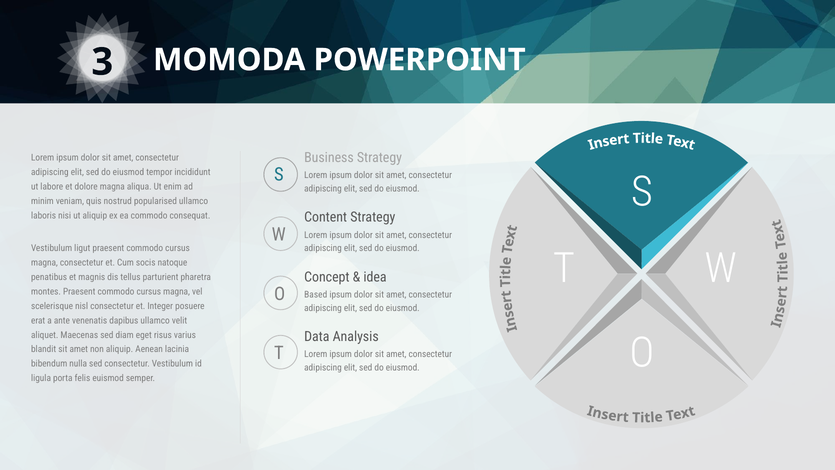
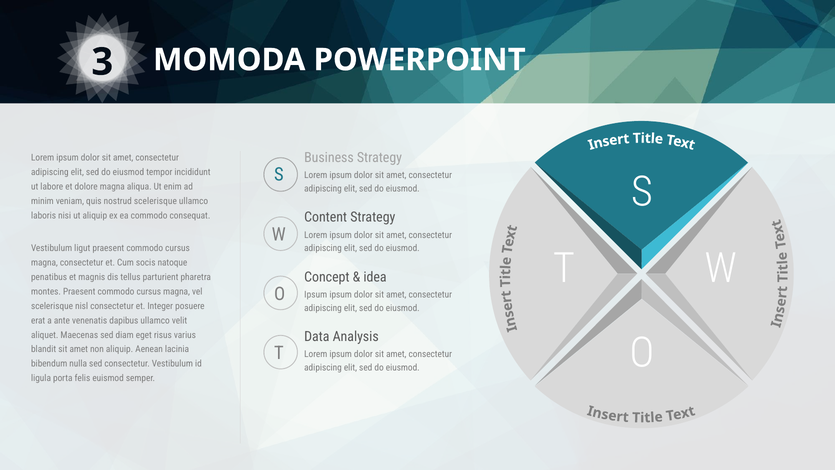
nostrud popularised: popularised -> scelerisque (155, 201)
Based: Based -> Ipsum (316, 294)
